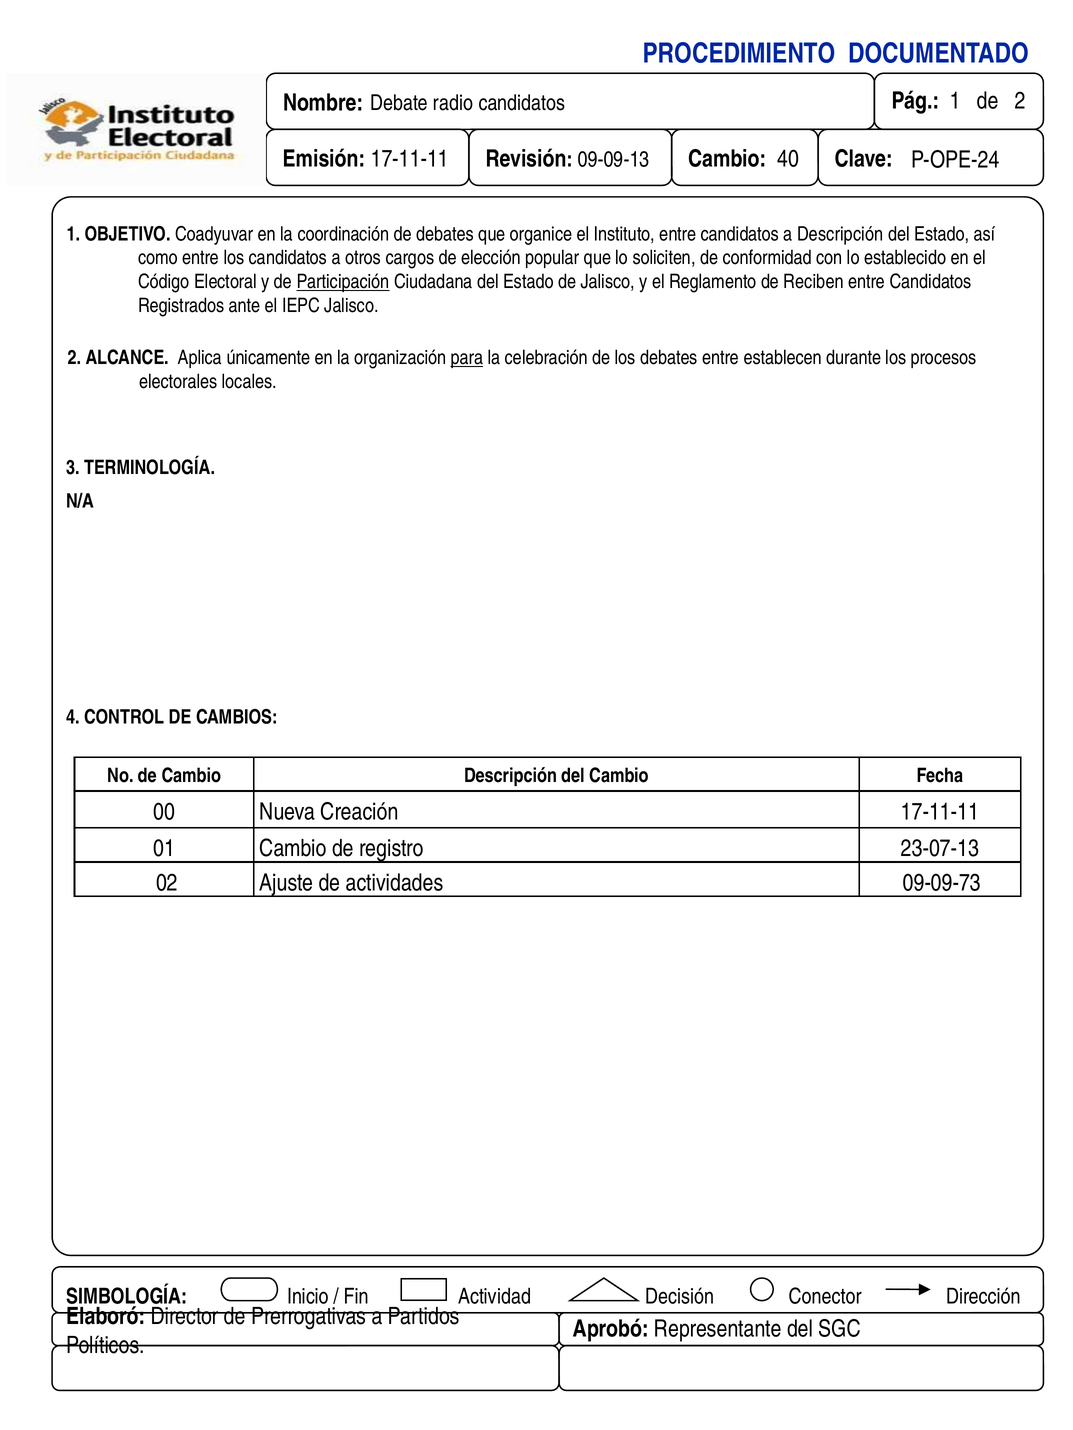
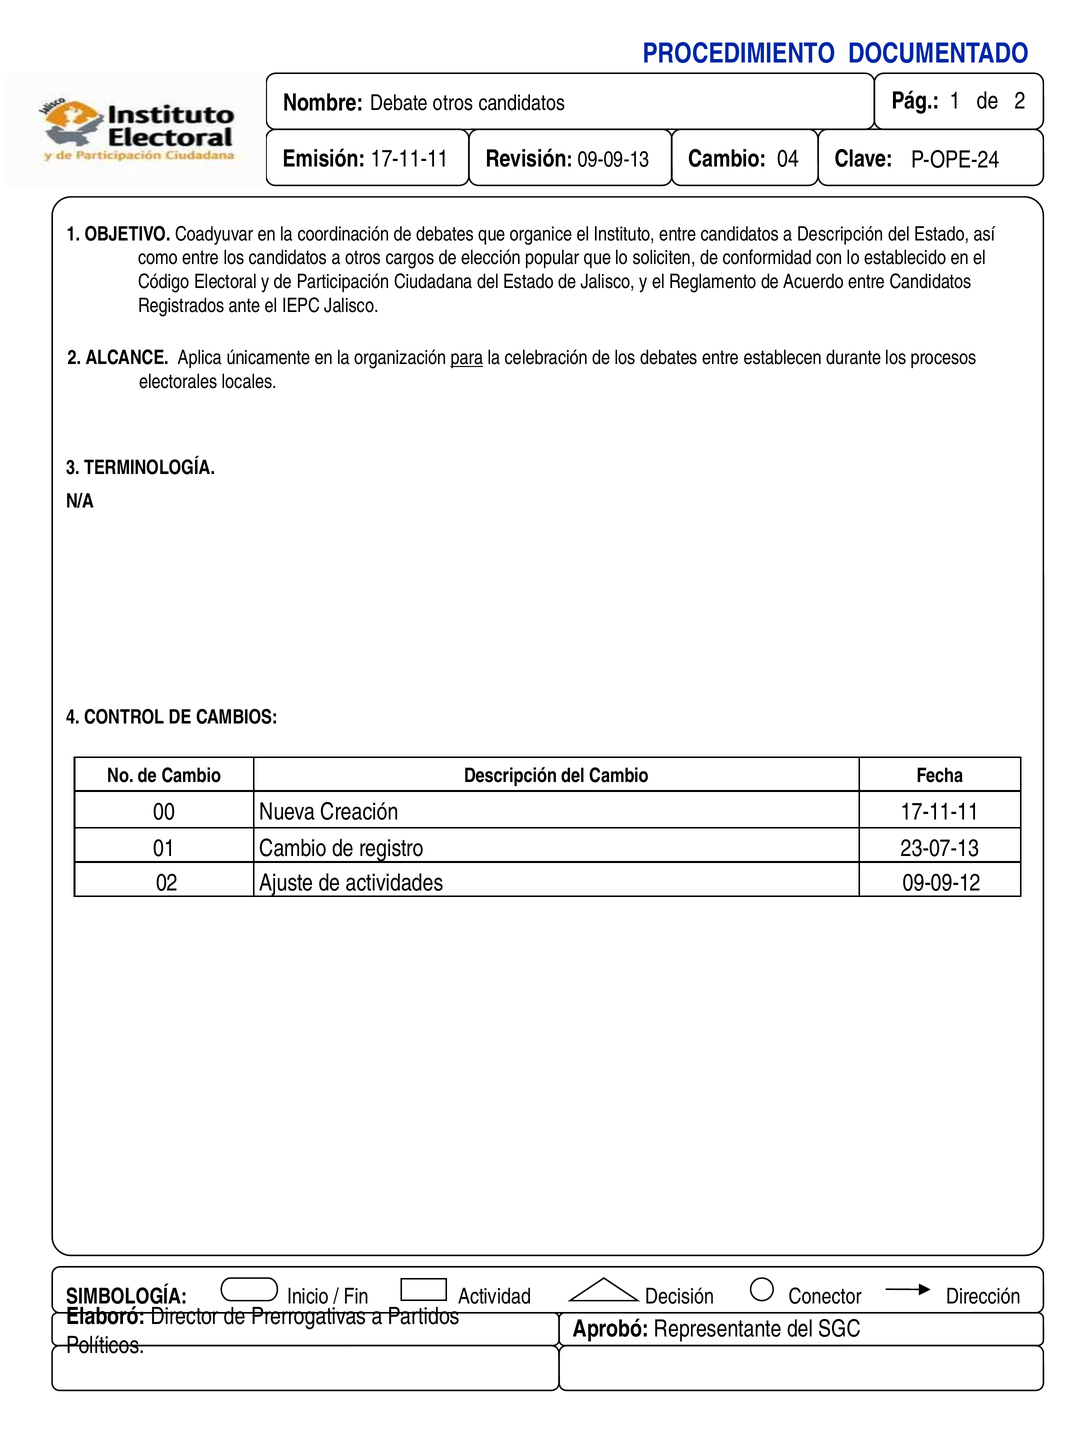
radio: radio -> otros (453, 103)
40: 40 -> 04 (788, 159)
Participación underline: present -> none (343, 282)
Reciben: Reciben -> Acuerdo (814, 282)
09-09-73: 09-09-73 -> 09-09-12 (942, 883)
